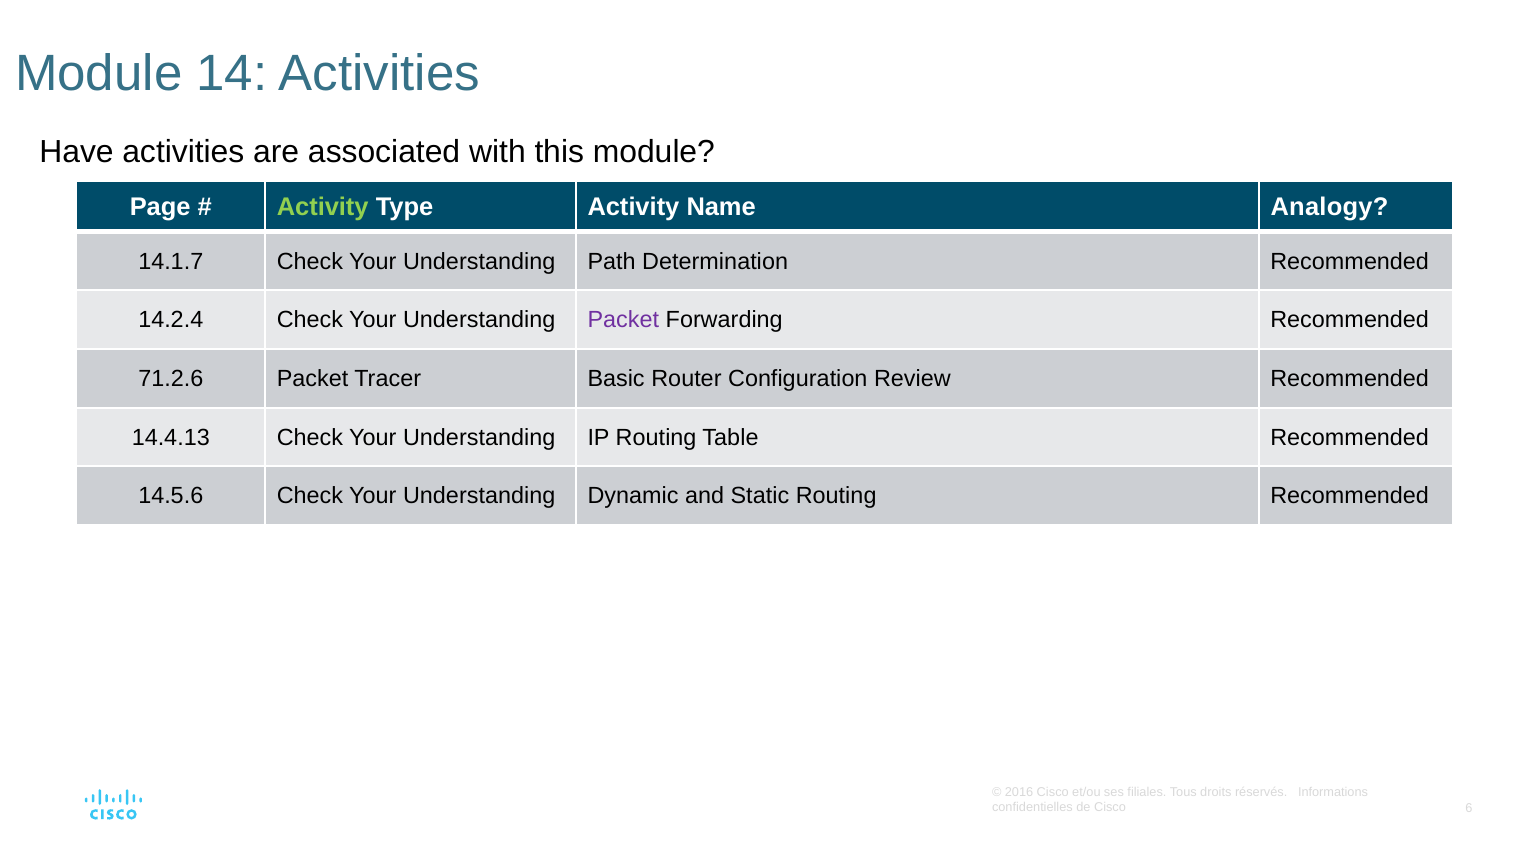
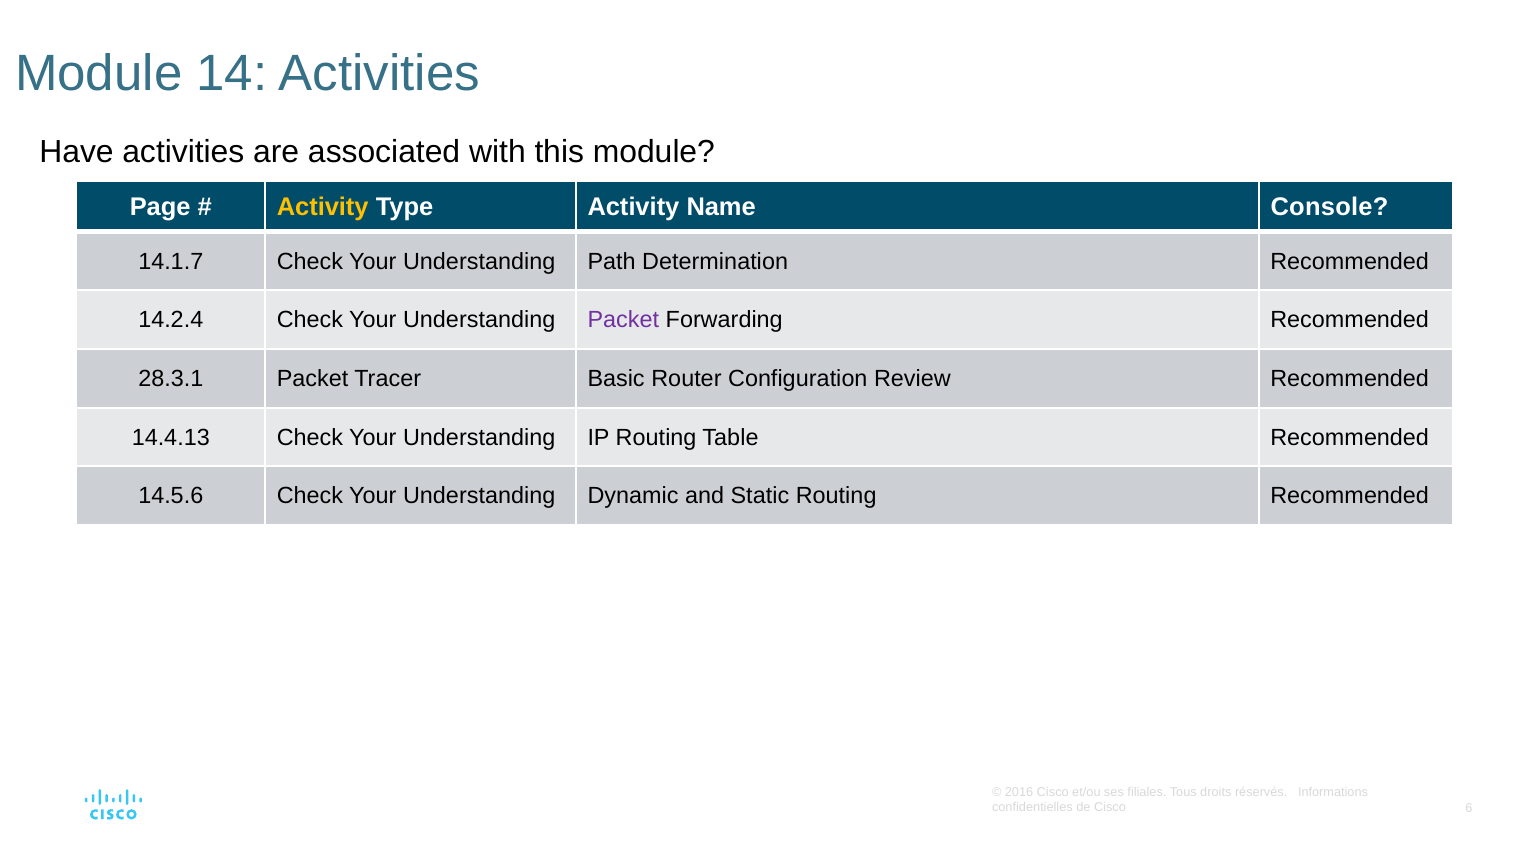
Activity colour: light green -> yellow (323, 207)
Analogy: Analogy -> Console (1329, 207)
71.2.6: 71.2.6 -> 28.3.1 (171, 379)
